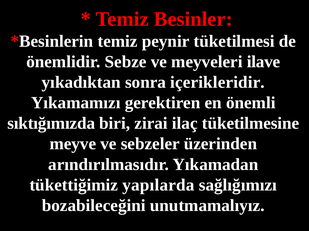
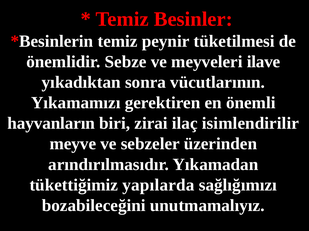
içerikleridir: içerikleridir -> vücutlarının (218, 83)
sıktığımızda: sıktığımızda -> hayvanların (51, 124)
tüketilmesine: tüketilmesine -> isimlendirilir (250, 124)
